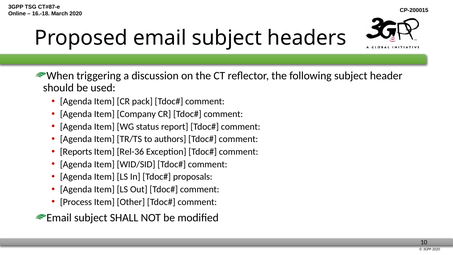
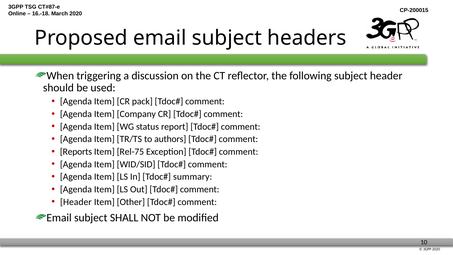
Rel-36: Rel-36 -> Rel-75 (130, 152)
proposals: proposals -> summary (193, 177)
Process: Process -> Header (76, 202)
